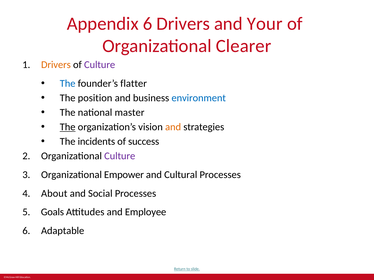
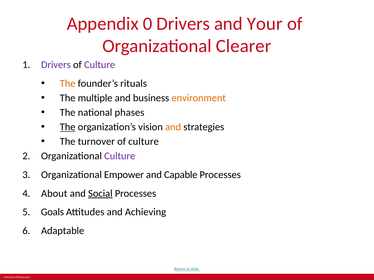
Appendix 6: 6 -> 0 (148, 24)
Drivers colour: orange -> purple (56, 65)
The colour: blue -> orange (68, 84)
flatter: flatter -> rituals (134, 84)
position: position -> multiple (95, 98)
environment colour: blue -> orange (199, 98)
master: master -> phases (130, 113)
incidents: incidents -> turnover (96, 142)
success: success -> culture (144, 142)
Cultural: Cultural -> Capable (181, 175)
Social underline: none -> present (100, 194)
Employee: Employee -> Achieving (146, 212)
